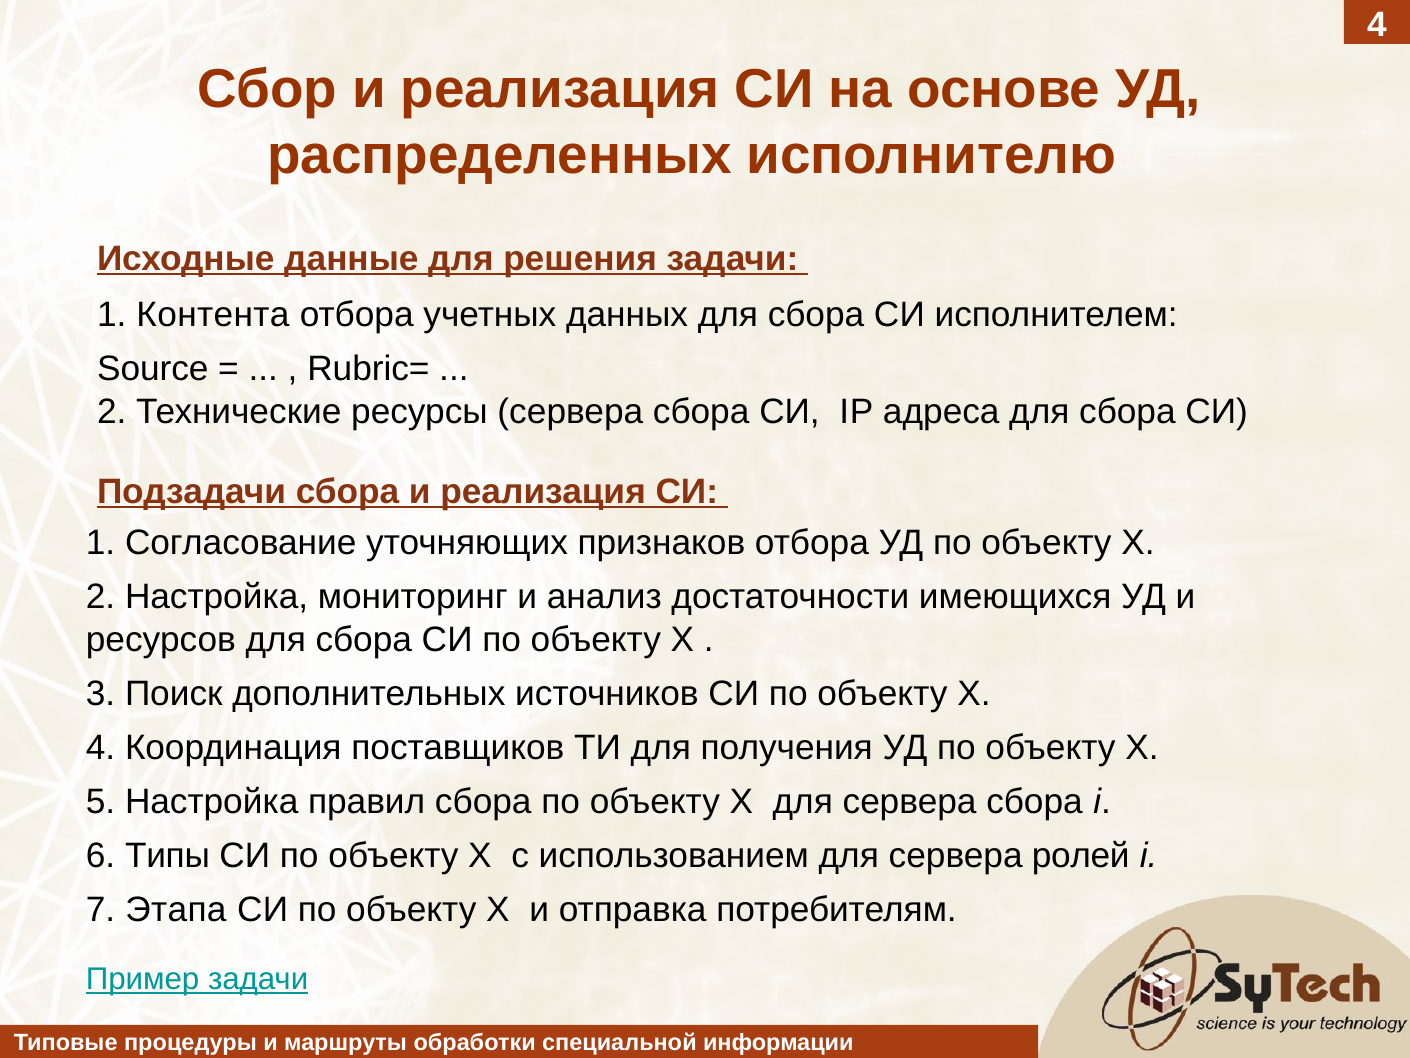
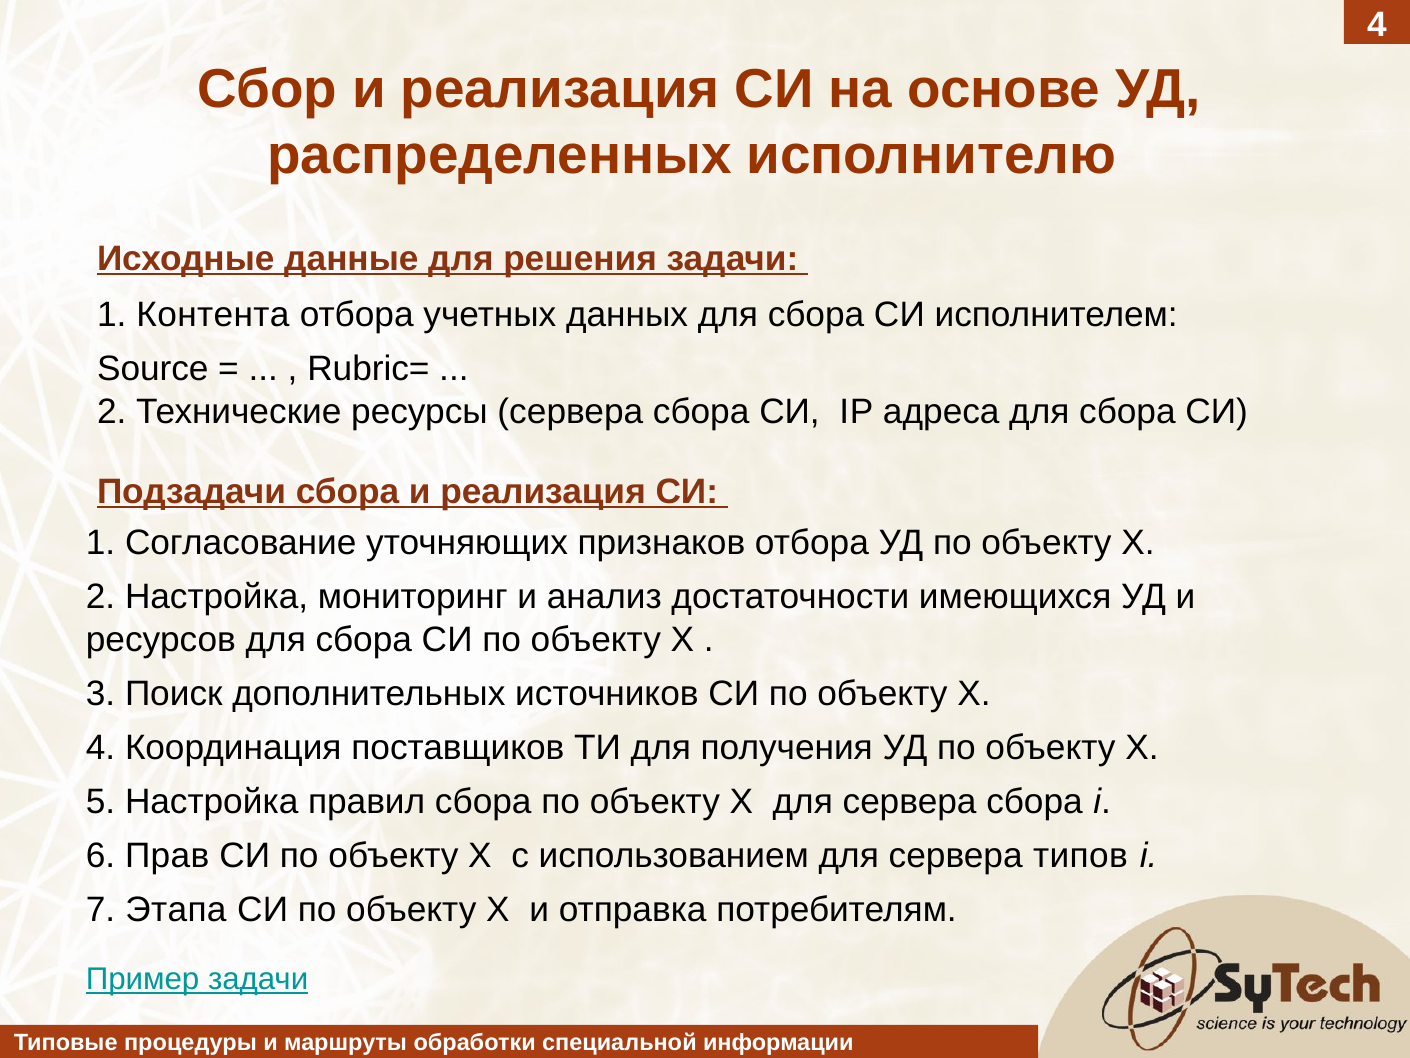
Типы: Типы -> Прав (167, 856)
ролей: ролей -> типов (1080, 856)
